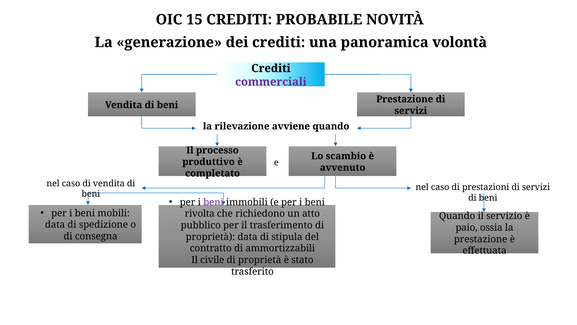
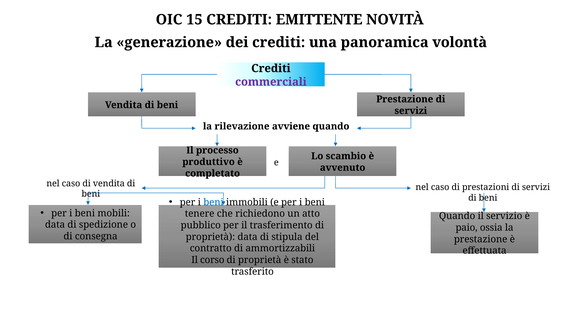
PROBABILE: PROBABILE -> EMITTENTE (319, 20)
beni colour: purple -> blue (213, 202)
rivolta: rivolta -> tenere (200, 214)
civile: civile -> corso (212, 260)
